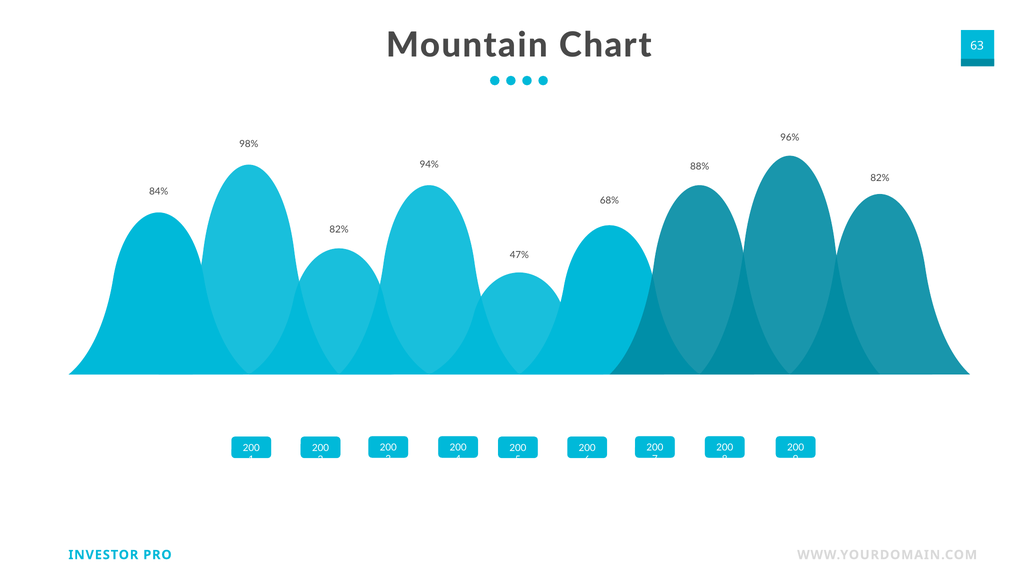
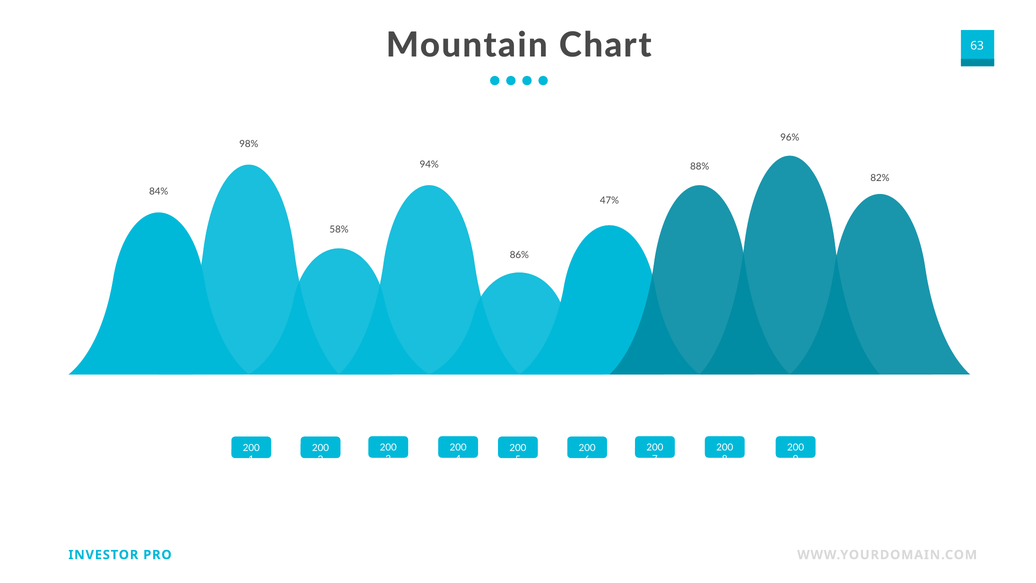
68%: 68% -> 47% (609, 201)
82%: 82% -> 58% (339, 229)
47%: 47% -> 86% (519, 255)
